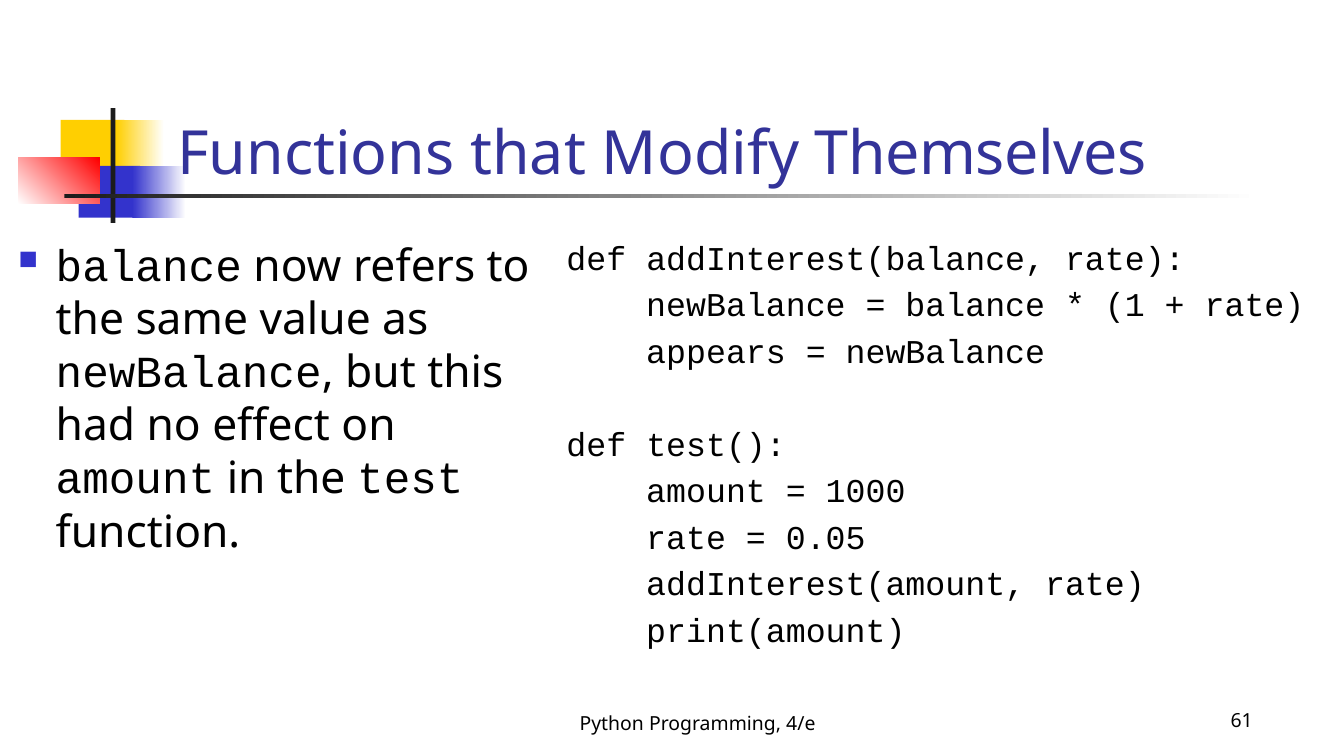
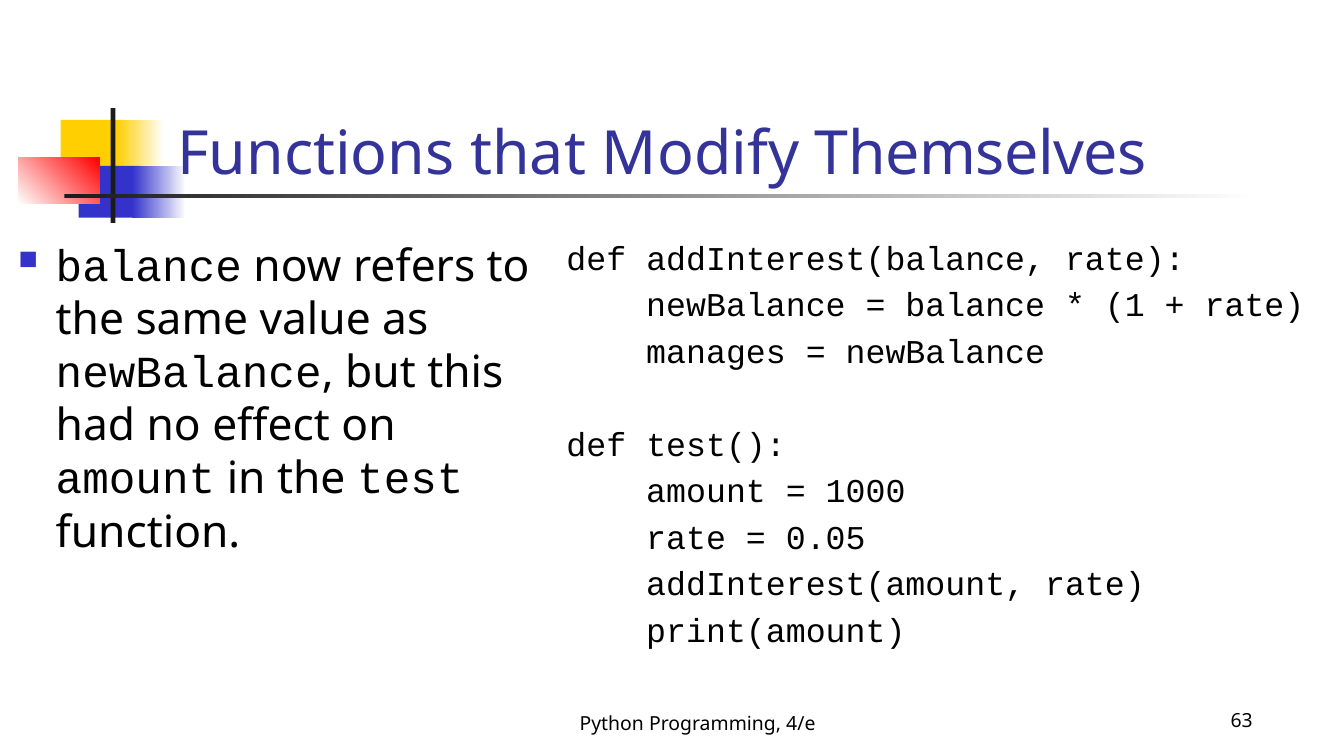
appears: appears -> manages (716, 352)
61: 61 -> 63 (1242, 721)
